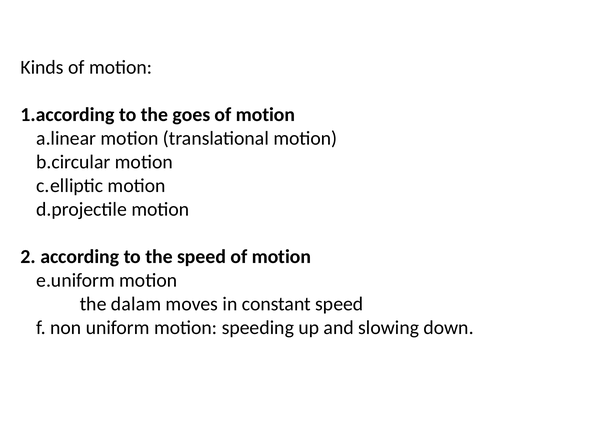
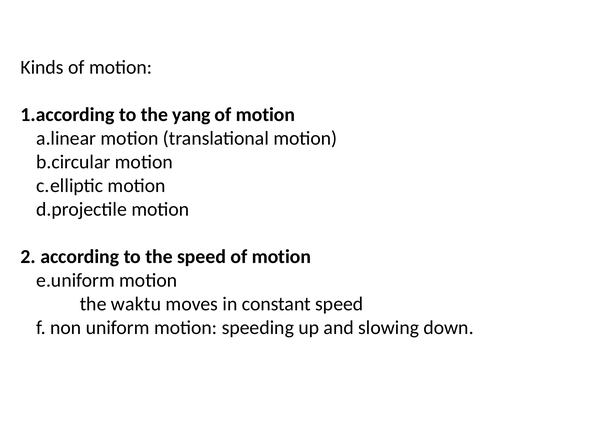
goes: goes -> yang (191, 115)
dalam: dalam -> waktu (136, 304)
